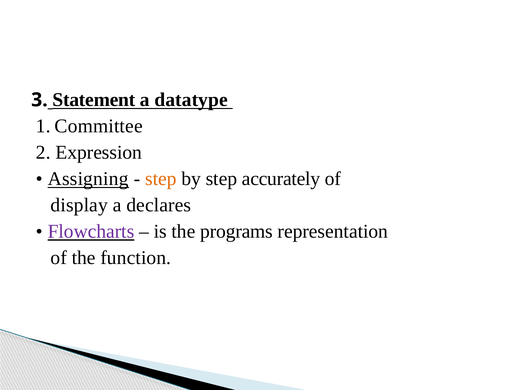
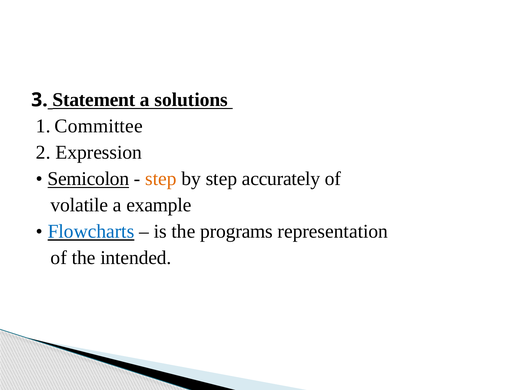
datatype: datatype -> solutions (191, 100)
Assigning: Assigning -> Semicolon (88, 179)
display: display -> volatile (79, 205)
declares: declares -> example (159, 205)
Flowcharts colour: purple -> blue (91, 231)
function: function -> intended (136, 258)
